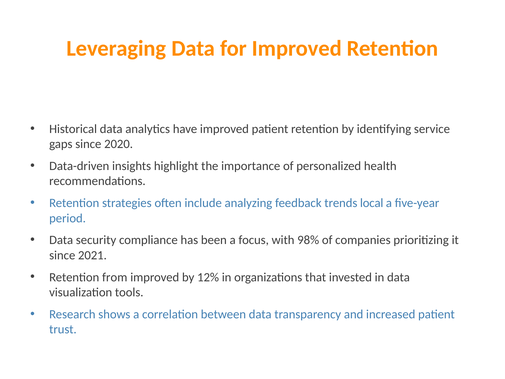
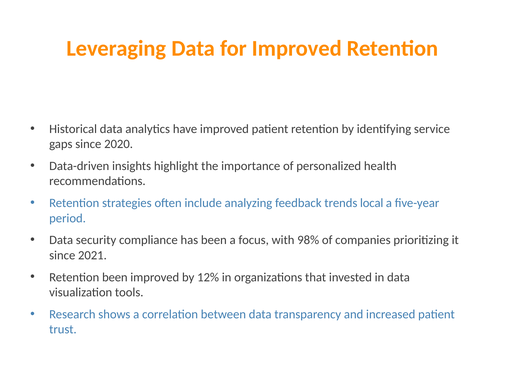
Retention from: from -> been (115, 277)
